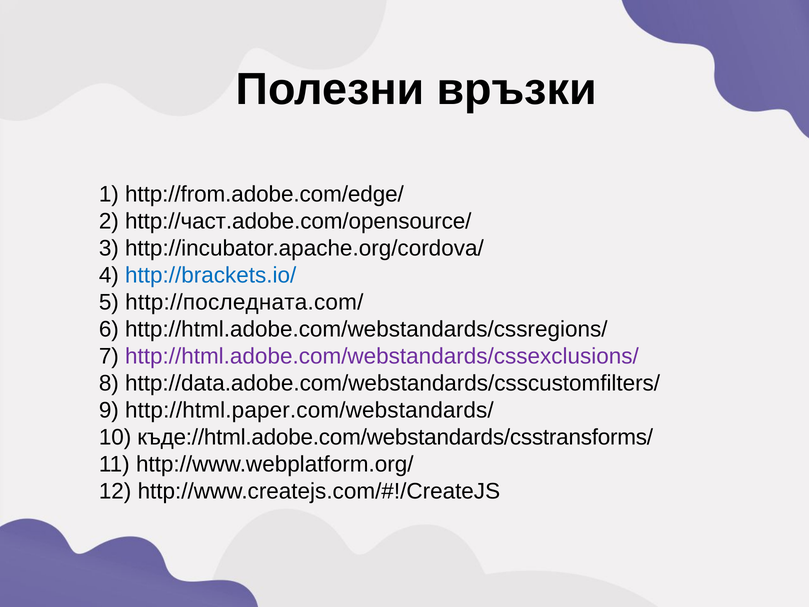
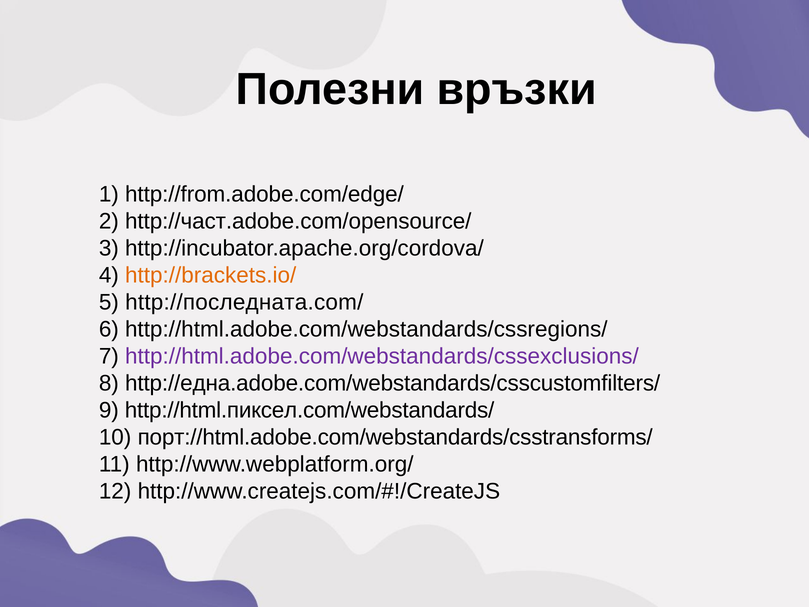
http://brackets.io/ colour: blue -> orange (211, 275)
http://data.adobe.com/webstandards/csscustomfilters/: http://data.adobe.com/webstandards/csscustomfilters/ -> http://една.adobe.com/webstandards/csscustomfilters/ (393, 383)
http://html.paper.com/webstandards/: http://html.paper.com/webstandards/ -> http://html.пиксел.com/webstandards/ (310, 410)
къде://html.adobe.com/webstandards/csstransforms/: къде://html.adobe.com/webstandards/csstransforms/ -> порт://html.adobe.com/webstandards/csstransforms/ (395, 437)
